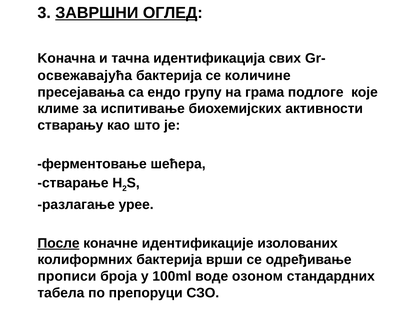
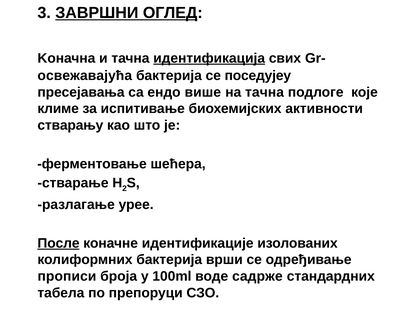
идентификација underline: none -> present (209, 58)
количине: количине -> поседујеу (258, 76)
групу: групу -> вишe (203, 92)
на грaмa: грaмa -> тачна (265, 92)
озоном: озоном -> садржe (257, 276)
